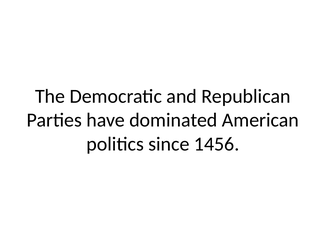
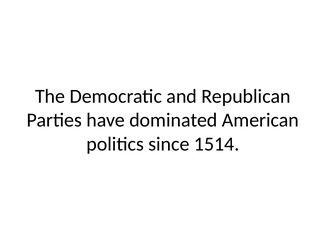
1456: 1456 -> 1514 (217, 144)
